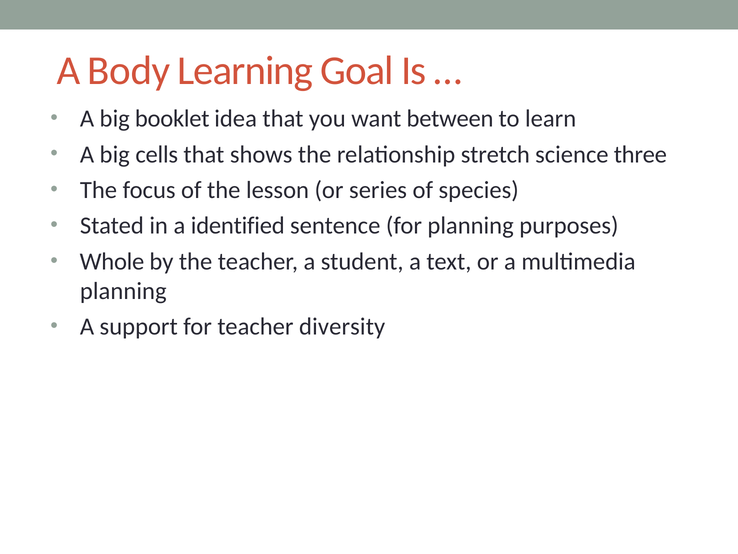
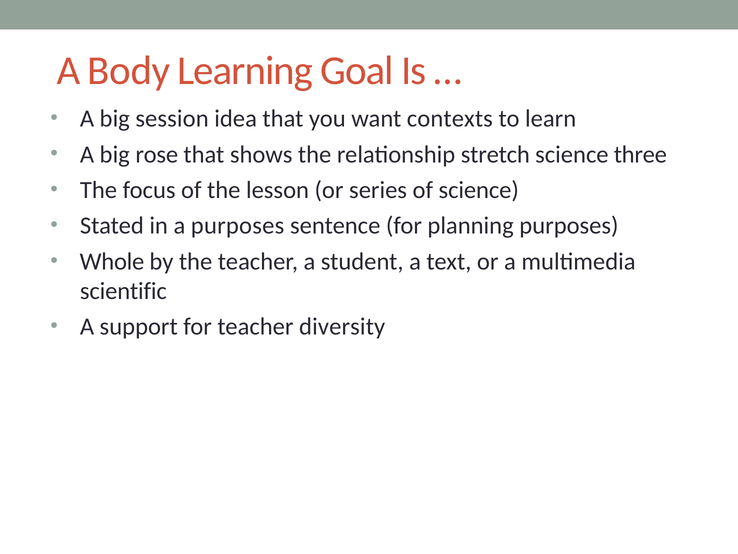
booklet: booklet -> session (172, 119)
between: between -> contexts (450, 119)
cells: cells -> rose (157, 154)
of species: species -> science (479, 190)
a identified: identified -> purposes (238, 226)
planning: planning -> scientific (123, 291)
